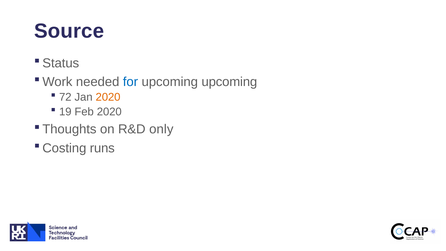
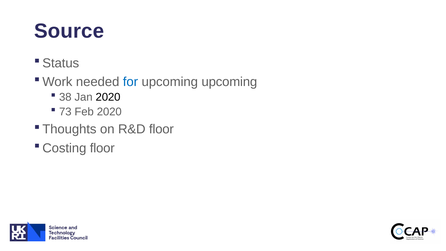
72: 72 -> 38 (65, 97)
2020 colour: orange -> black (108, 97)
19: 19 -> 73 (65, 112)
R&D only: only -> floor (161, 129)
runs: runs -> floor (102, 148)
